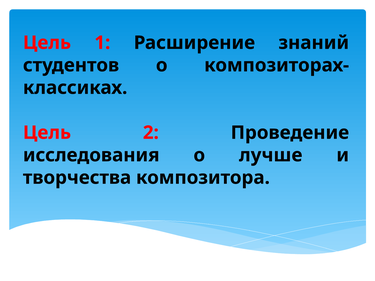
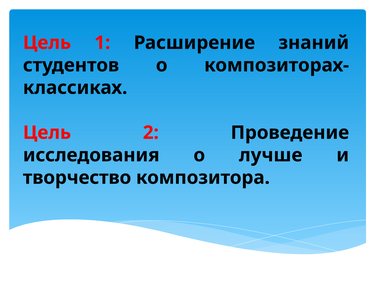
творчества: творчества -> творчество (77, 178)
